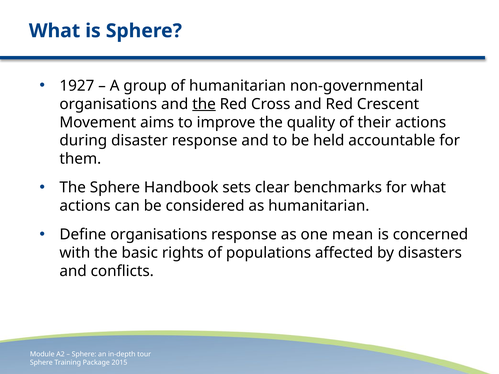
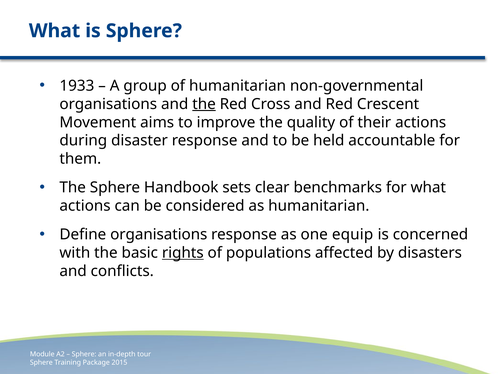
1927: 1927 -> 1933 (77, 86)
mean: mean -> equip (353, 235)
rights underline: none -> present (183, 253)
